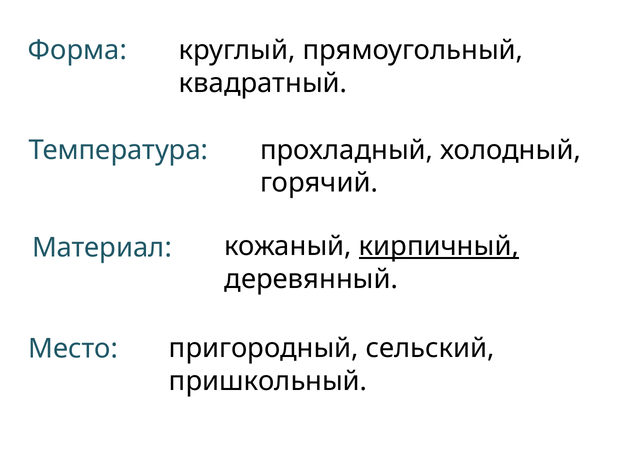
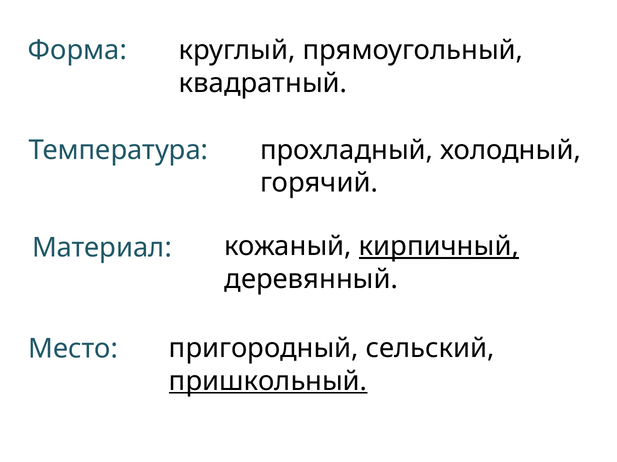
пришкольный underline: none -> present (268, 382)
